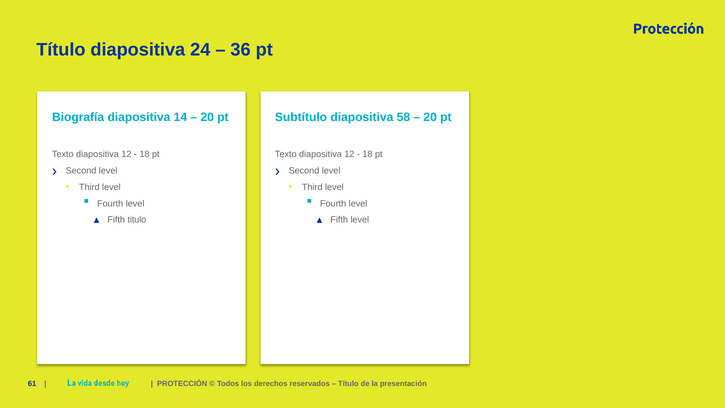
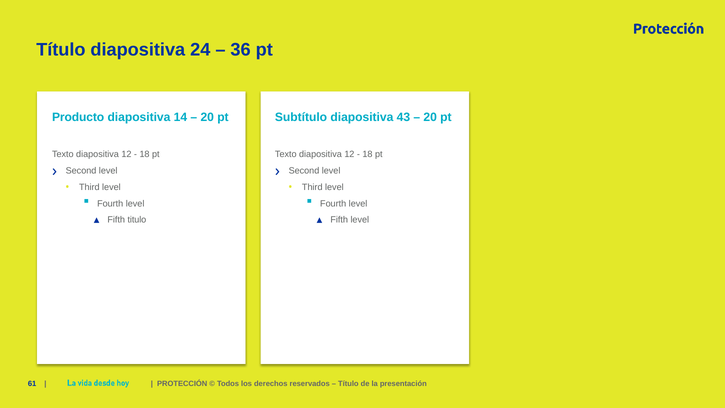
Biografía: Biografía -> Producto (78, 117)
58: 58 -> 43 (403, 117)
